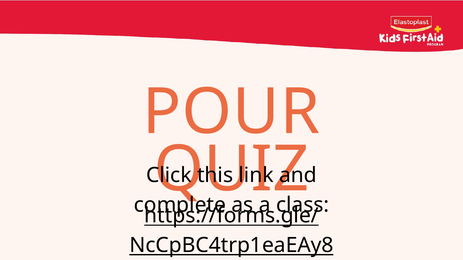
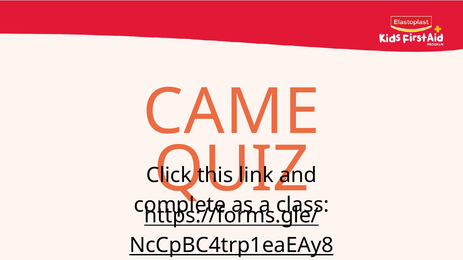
POUR: POUR -> CAME (231, 112)
